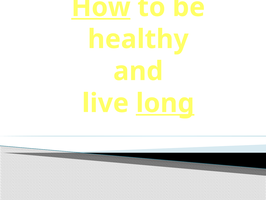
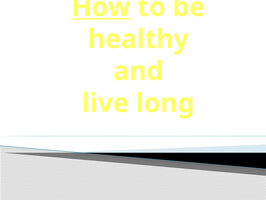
long underline: present -> none (165, 103)
